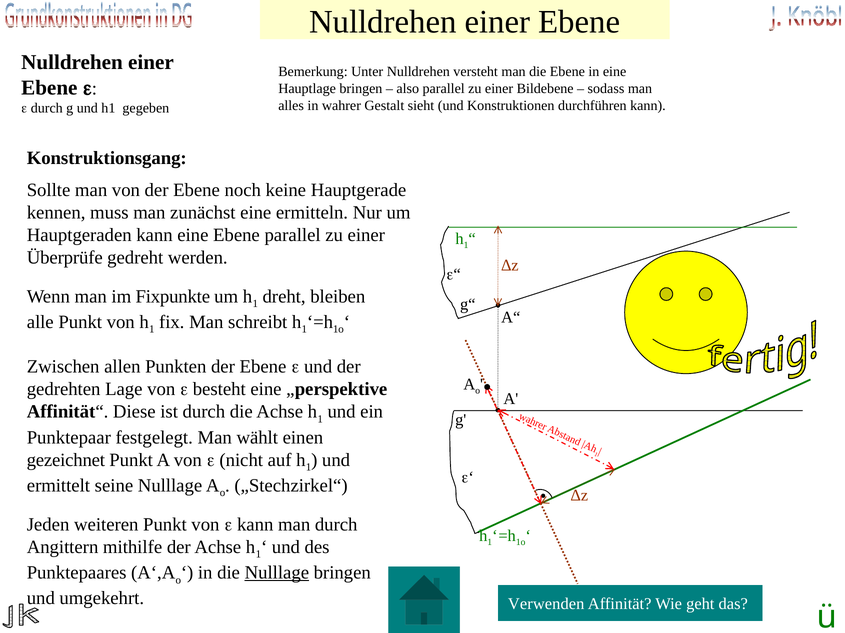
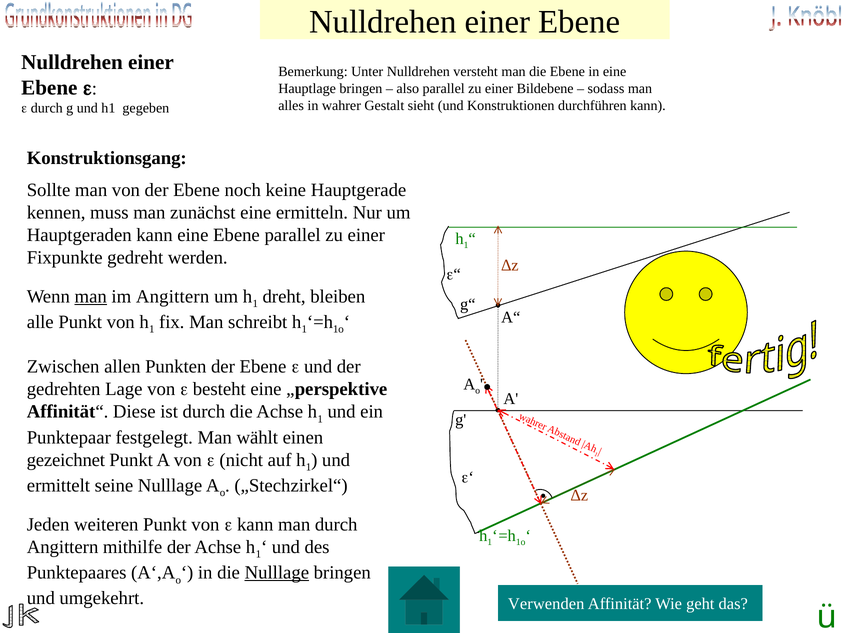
Überprüfe: Überprüfe -> Fixpunkte (65, 258)
man underline: none -> present (91, 297)
im Fixpunkte: Fixpunkte -> Angittern (173, 297)
